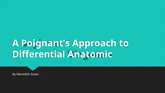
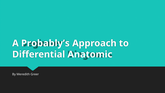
Poignant’s: Poignant’s -> Probably’s (45, 43)
